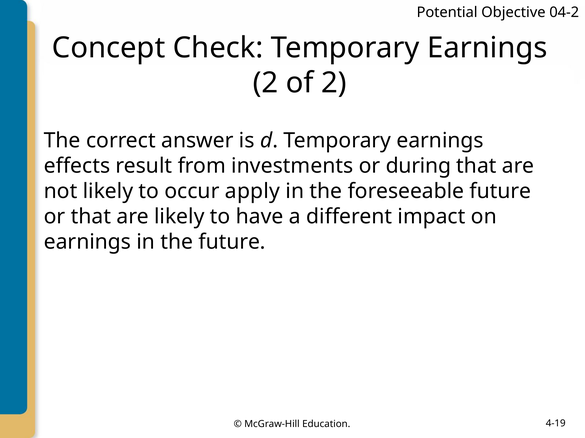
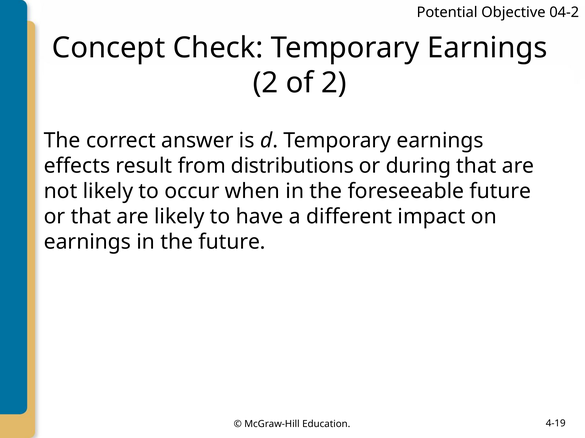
investments: investments -> distributions (292, 166)
apply: apply -> when (252, 192)
